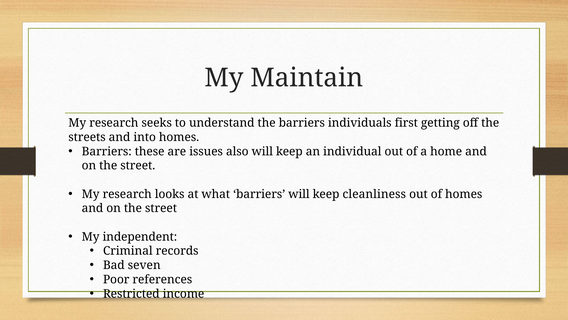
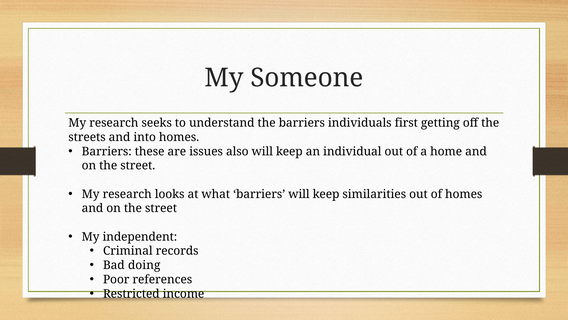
Maintain: Maintain -> Someone (307, 78)
cleanliness: cleanliness -> similarities (374, 194)
seven: seven -> doing (144, 265)
